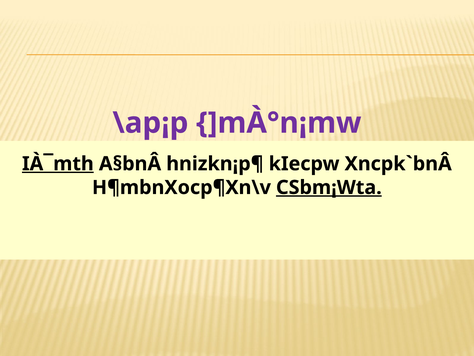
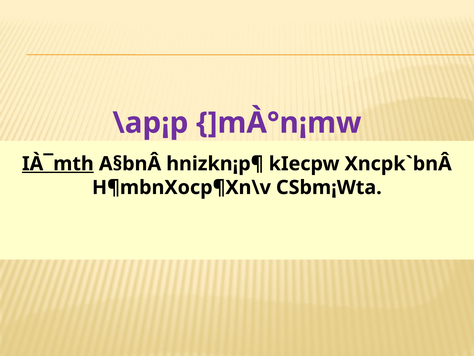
CSbm¡Wta underline: present -> none (329, 187)
